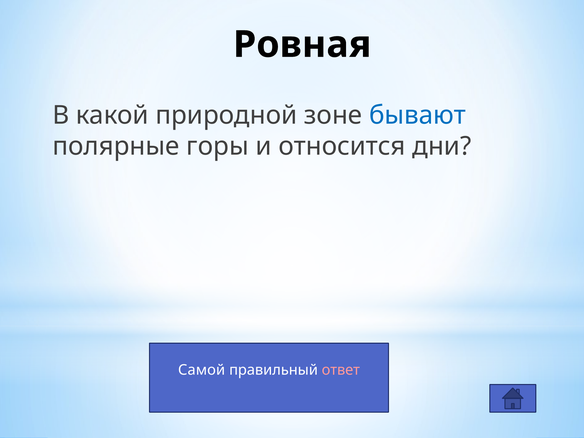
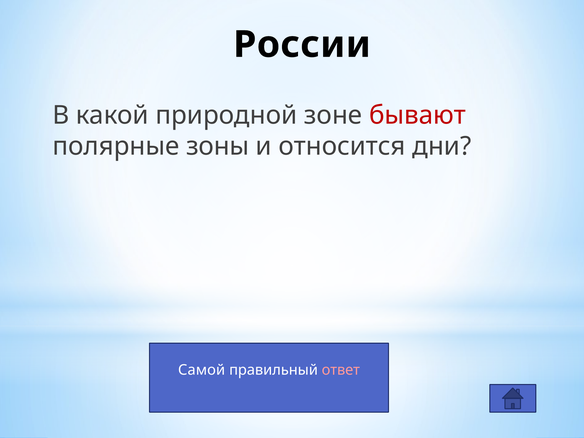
Ровная: Ровная -> России (302, 45)
бывают colour: blue -> red (418, 115)
горы: горы -> зоны (218, 146)
